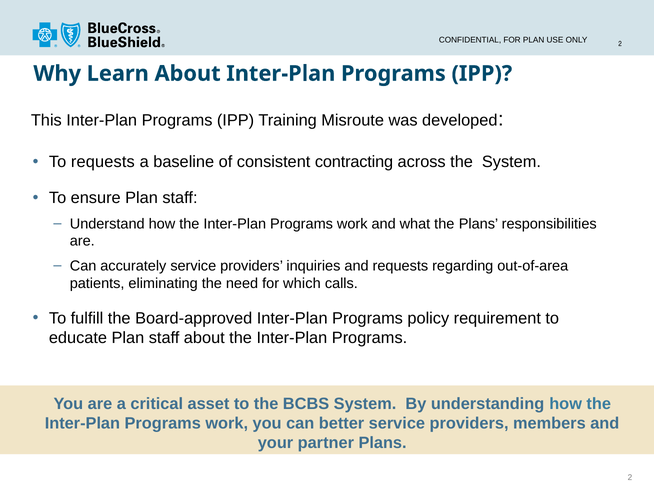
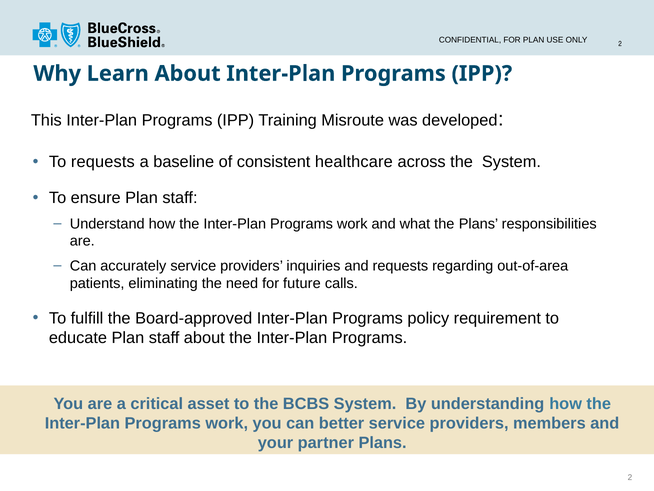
contracting: contracting -> healthcare (354, 162)
which: which -> future (302, 283)
